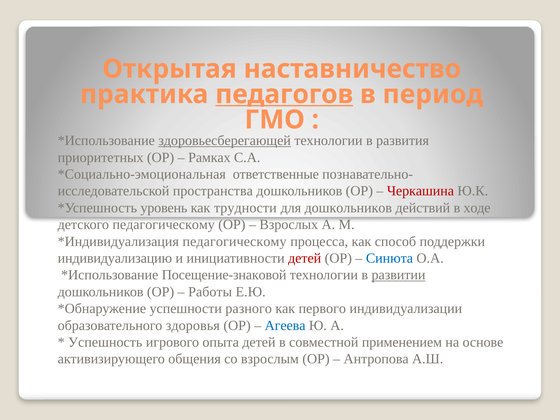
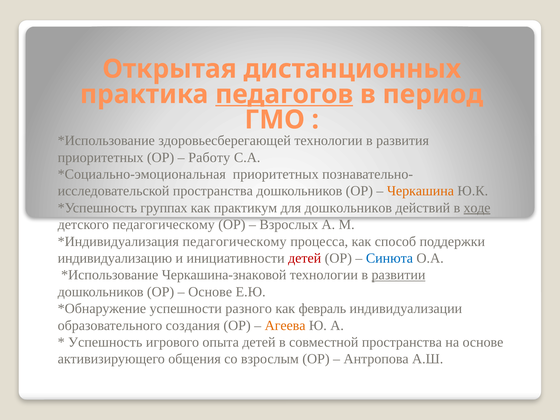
наставничество: наставничество -> дистанционных (352, 69)
здоровьесберегающей underline: present -> none (225, 141)
Рамках: Рамках -> Работу (209, 157)
ответственные: ответственные -> приоритетных (276, 174)
Черкашина colour: red -> orange (420, 191)
уровень: уровень -> группах (164, 208)
трудности: трудности -> практикум (245, 208)
ходе underline: none -> present (477, 208)
Посещение-знаковой: Посещение-знаковой -> Черкашина-знаковой (224, 275)
Работы: Работы -> Основе (210, 292)
первого: первого -> февраль (322, 309)
здоровья: здоровья -> создания (193, 325)
Агеева colour: blue -> orange (285, 325)
совместной применением: применением -> пространства (402, 342)
